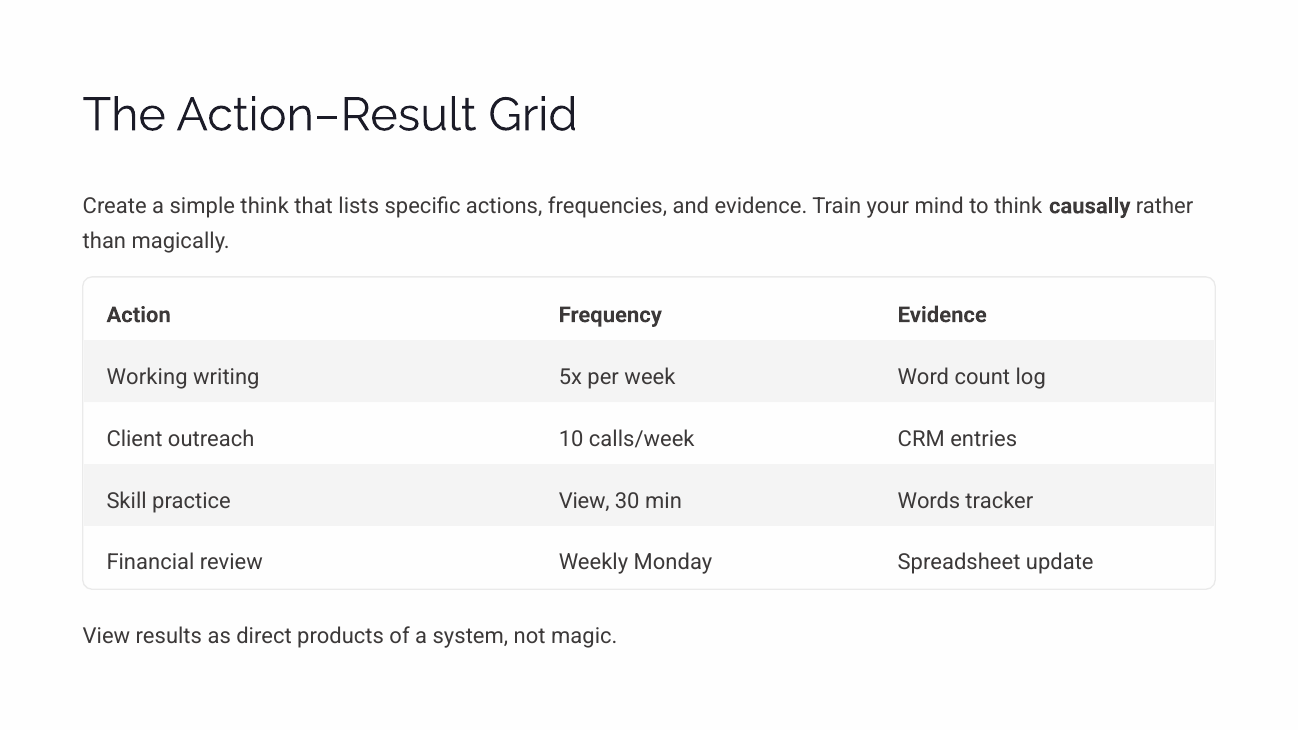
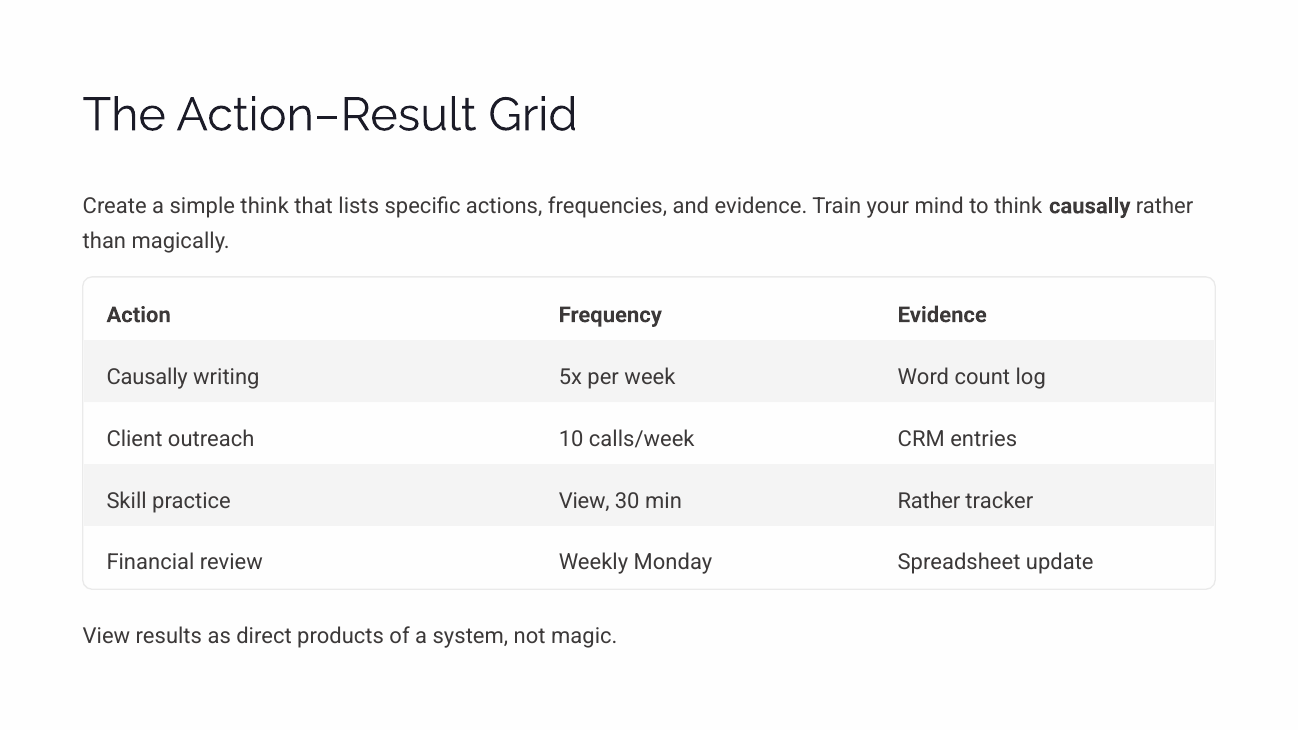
Working: Working -> Causally (147, 377)
min Words: Words -> Rather (929, 501)
